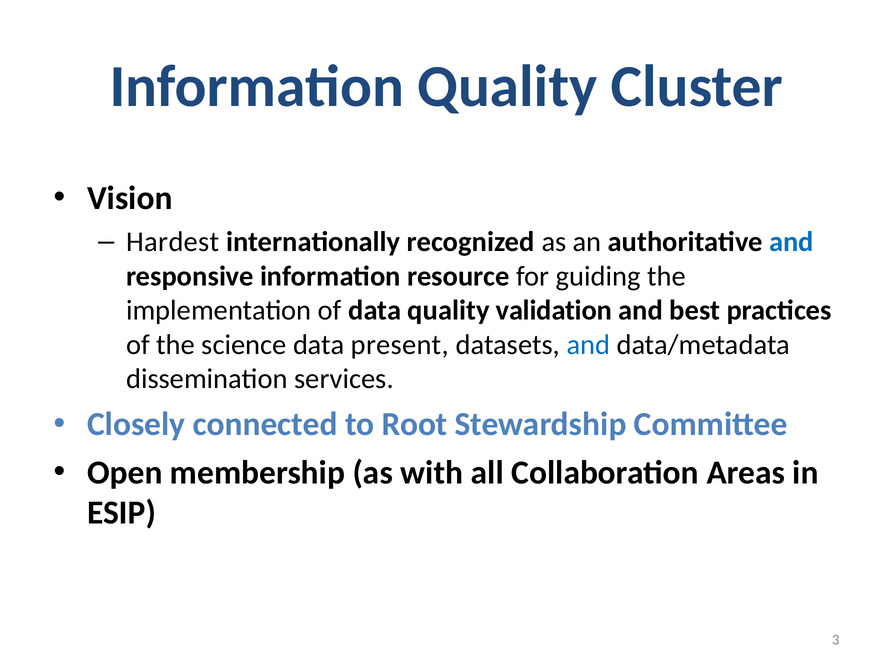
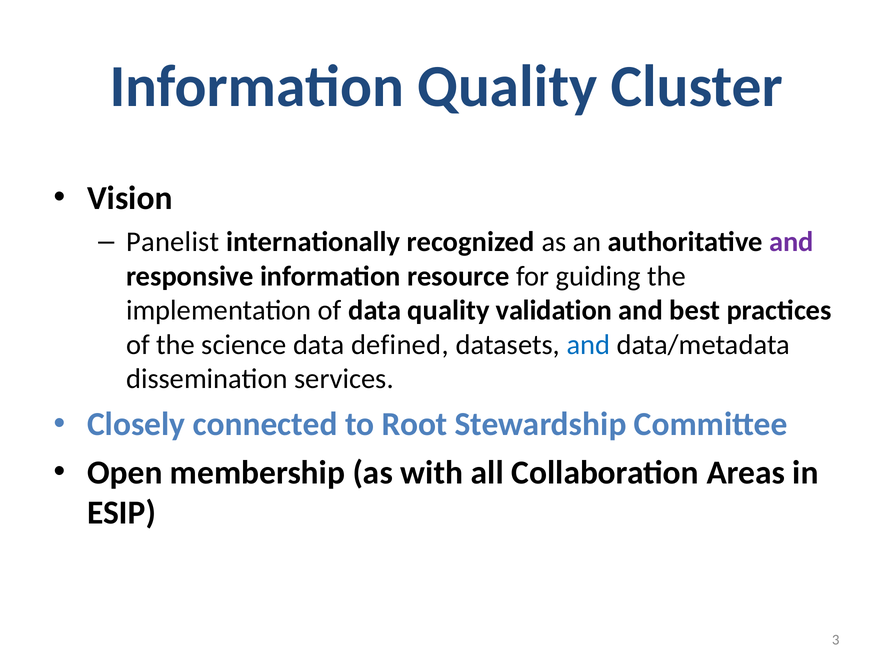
Hardest: Hardest -> Panelist (173, 242)
and colour: blue -> purple (791, 242)
present: present -> defined (400, 345)
